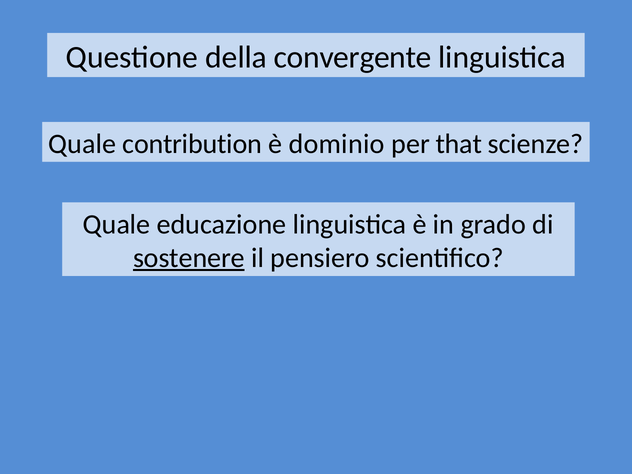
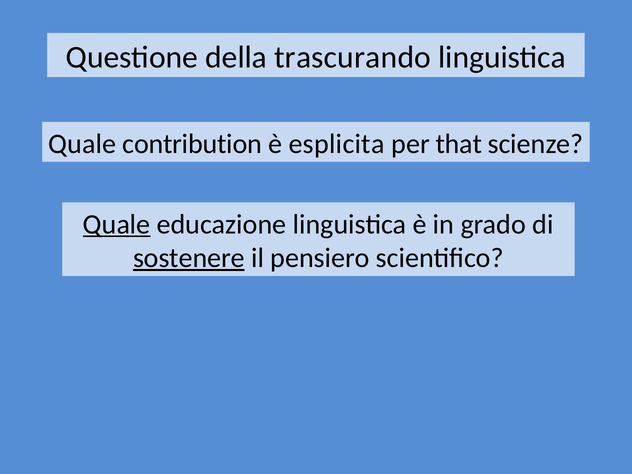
convergente: convergente -> trascurando (353, 57)
dominio: dominio -> esplicita (337, 144)
Quale underline: none -> present (117, 224)
